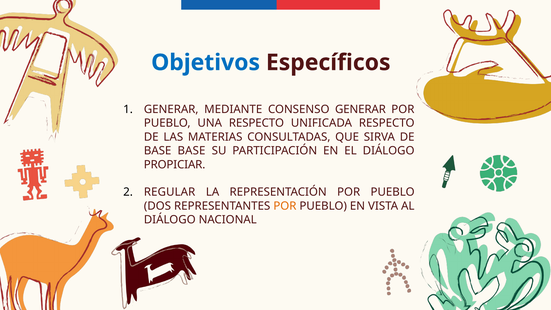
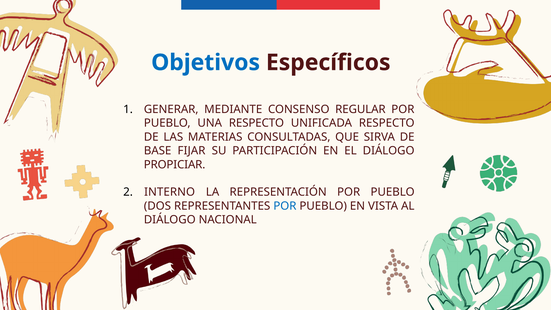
CONSENSO GENERAR: GENERAR -> REGULAR (360, 109)
BASE BASE: BASE -> FIJAR (191, 151)
REGULAR: REGULAR -> INTERNO (170, 192)
POR colour: orange -> blue (285, 206)
